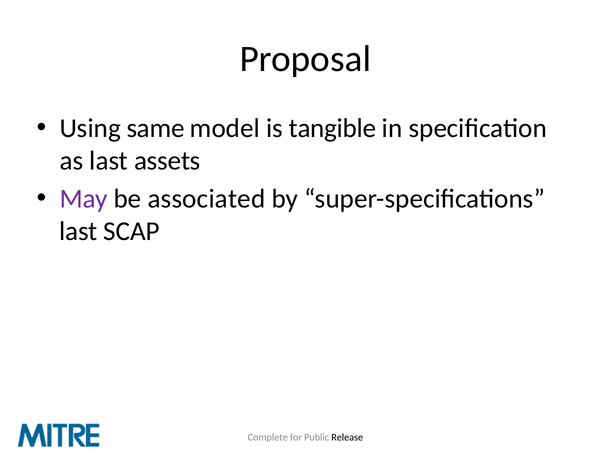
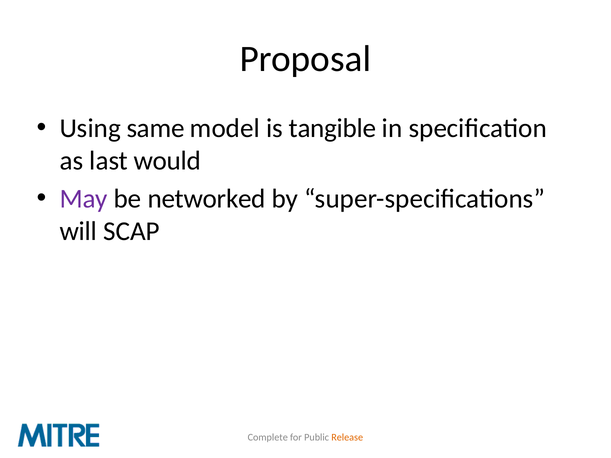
assets: assets -> would (167, 161)
associated: associated -> networked (207, 199)
last: last -> will (78, 231)
Release colour: black -> orange (347, 438)
